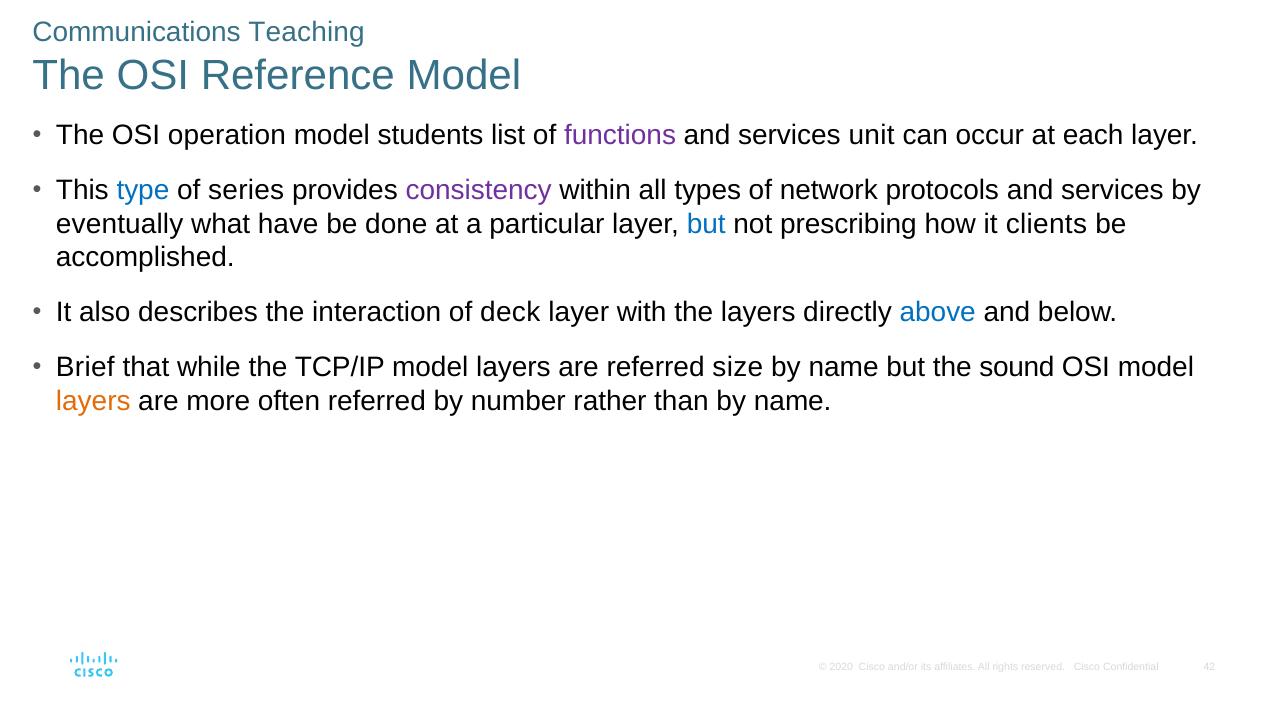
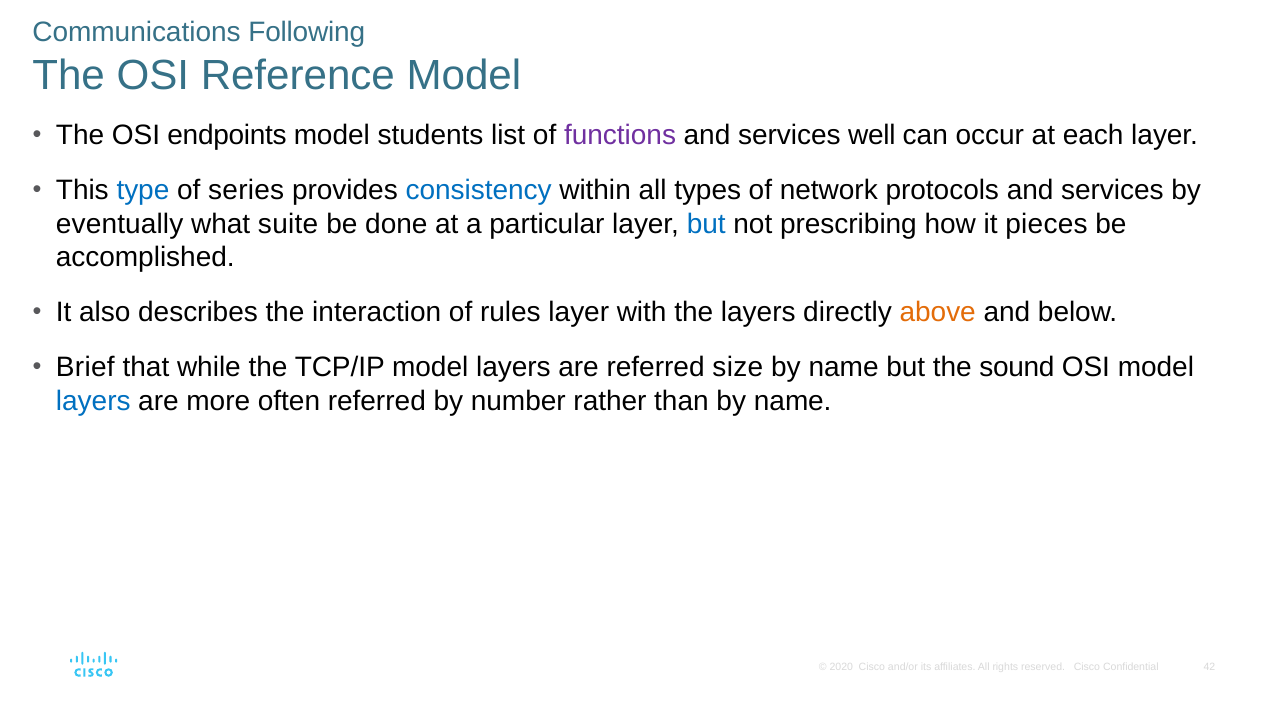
Teaching: Teaching -> Following (307, 32)
operation: operation -> endpoints (227, 135)
unit: unit -> well (872, 135)
consistency colour: purple -> blue (479, 190)
have: have -> suite (288, 224)
clients: clients -> pieces (1047, 224)
deck: deck -> rules (510, 312)
above colour: blue -> orange (938, 312)
layers colour: orange -> blue (93, 401)
